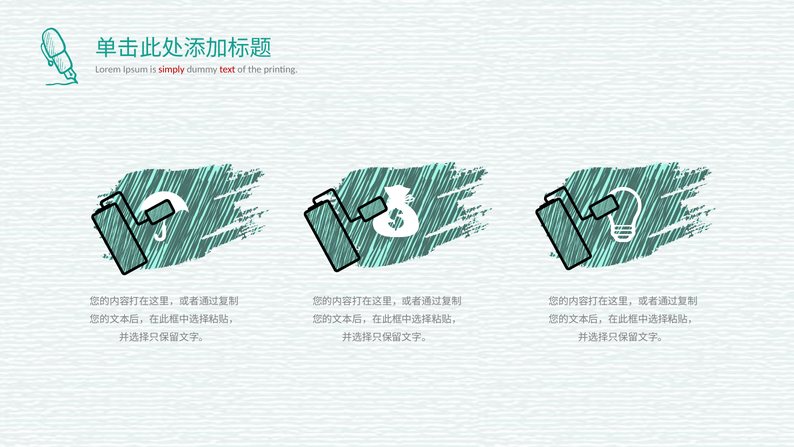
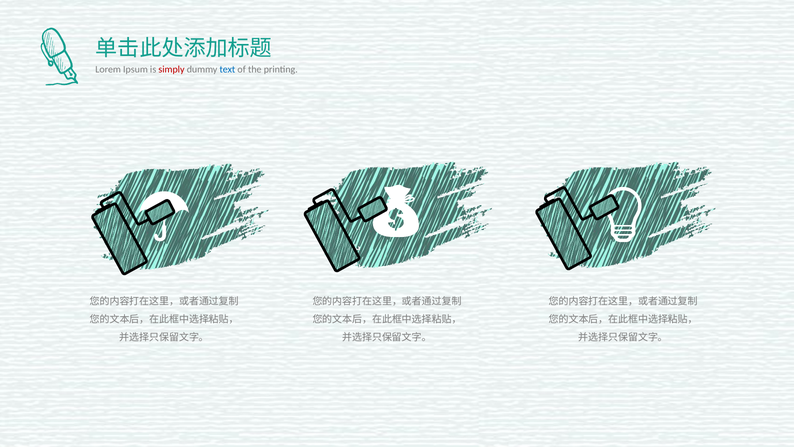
text colour: red -> blue (227, 70)
